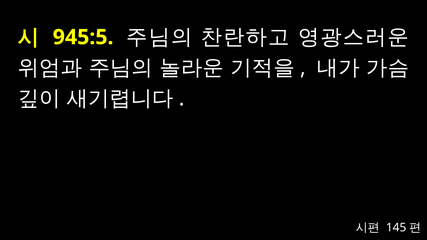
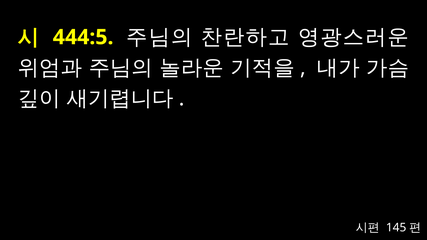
945:5: 945:5 -> 444:5 (83, 37)
